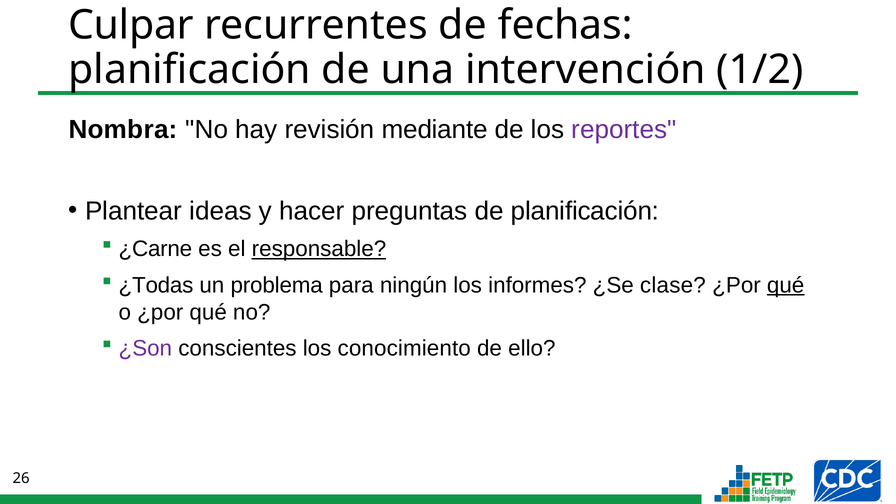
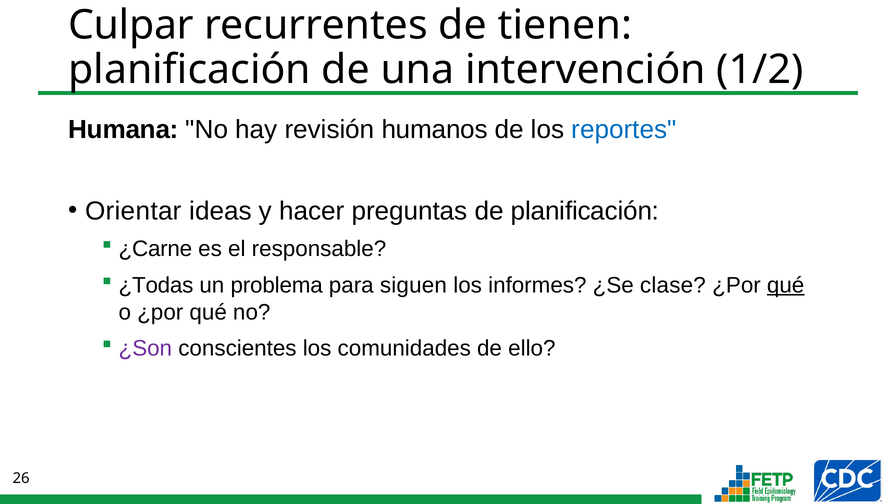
fechas: fechas -> tienen (565, 25)
Nombra: Nombra -> Humana (123, 130)
mediante: mediante -> humanos (435, 130)
reportes colour: purple -> blue (624, 130)
Plantear: Plantear -> Orientar (133, 211)
responsable underline: present -> none (319, 249)
ningún: ningún -> siguen (413, 285)
conocimiento: conocimiento -> comunidades (404, 348)
